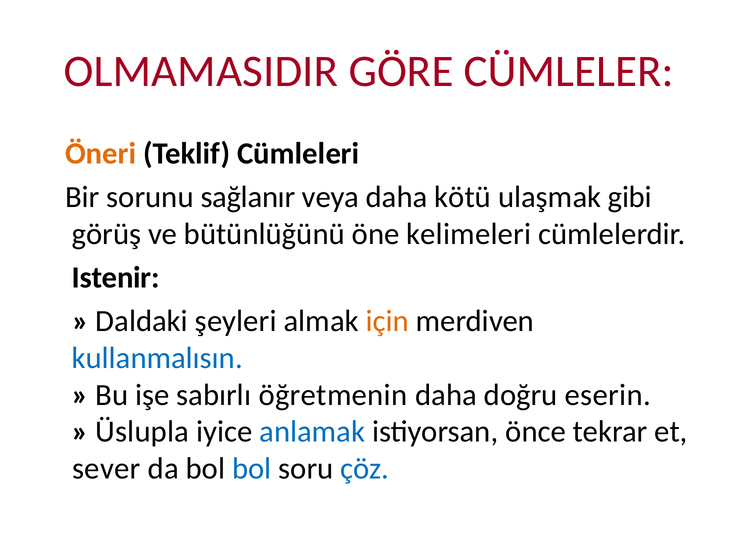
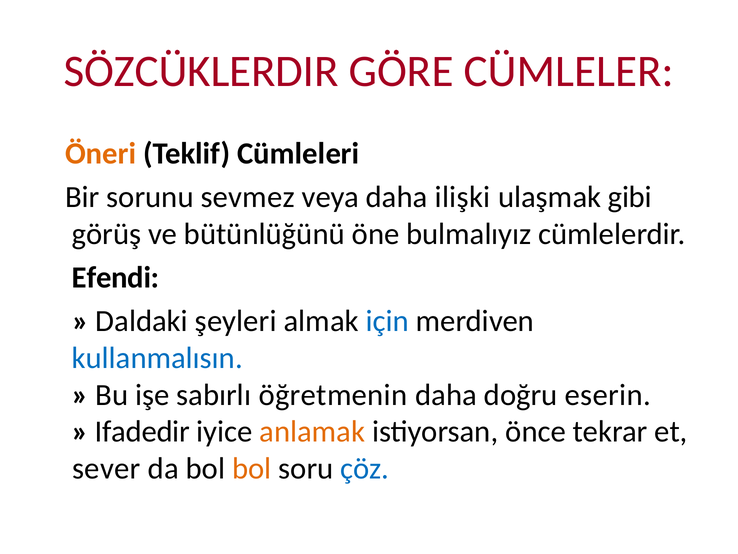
OLMAMASIDIR: OLMAMASIDIR -> SÖZCÜKLERDIR (201, 71)
sağlanır: sağlanır -> sevmez (248, 197)
kötü: kötü -> ilişki (463, 197)
kelimeleri: kelimeleri -> bulmalıyız (469, 234)
Istenir: Istenir -> Efendi (116, 277)
için colour: orange -> blue (387, 321)
Üslupla: Üslupla -> Ifadedir (142, 431)
anlamak colour: blue -> orange (312, 431)
bol colour: blue -> orange (252, 468)
